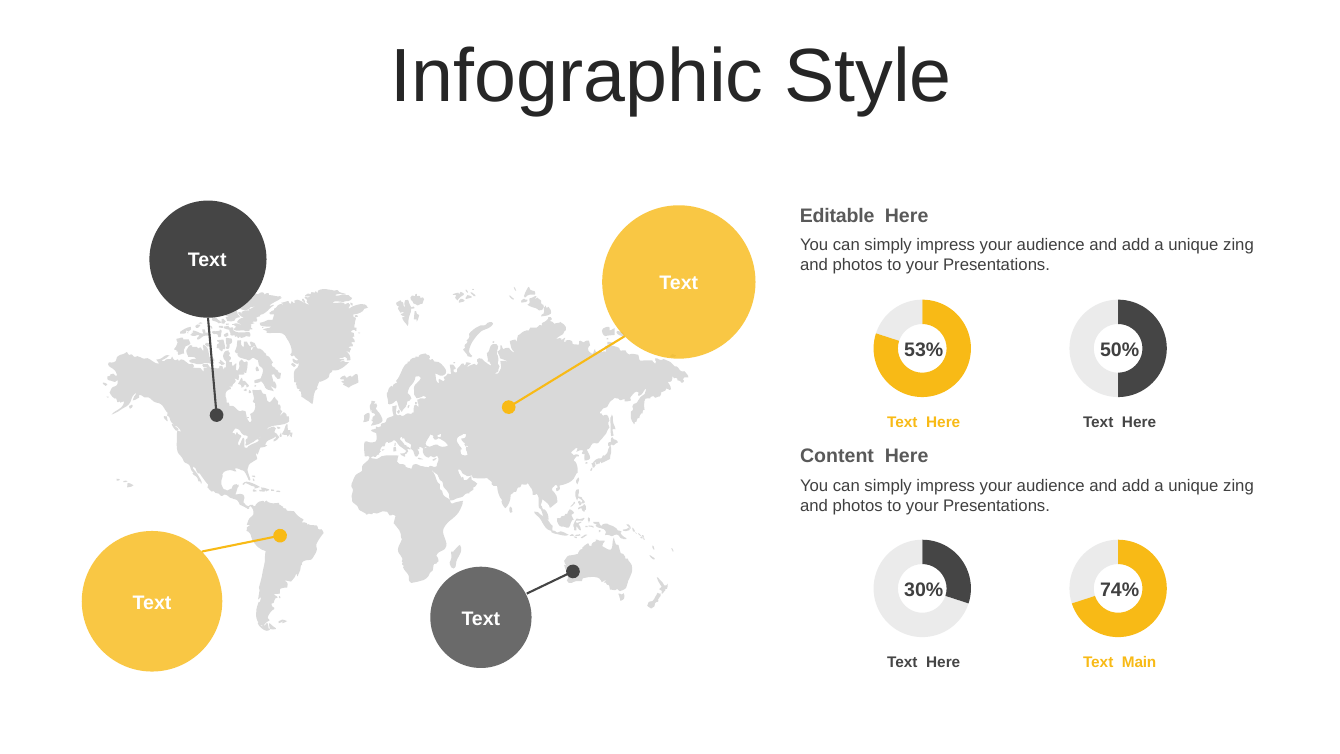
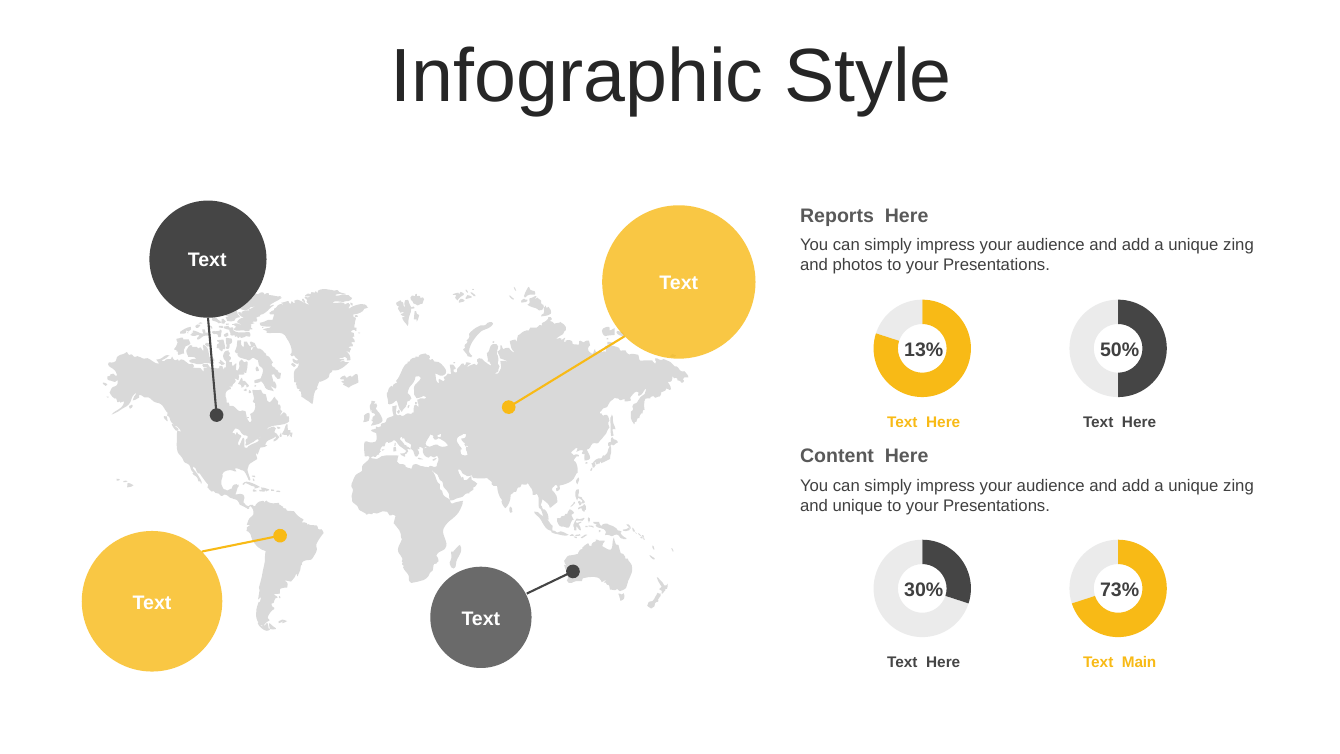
Editable: Editable -> Reports (837, 216)
53%: 53% -> 13% (924, 350)
photos: photos -> unique (858, 506)
74%: 74% -> 73% (1120, 590)
